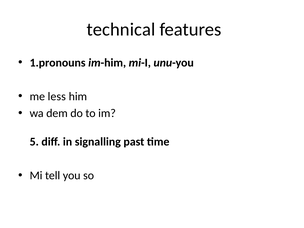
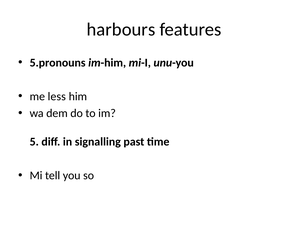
technical: technical -> harbours (121, 29)
1.pronouns: 1.pronouns -> 5.pronouns (58, 63)
